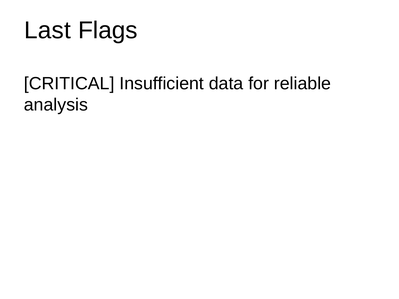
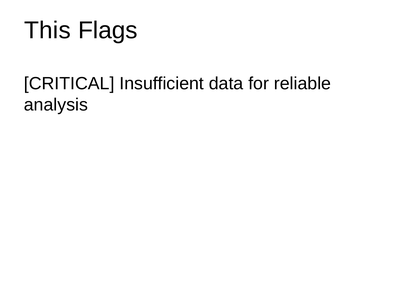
Last: Last -> This (47, 30)
